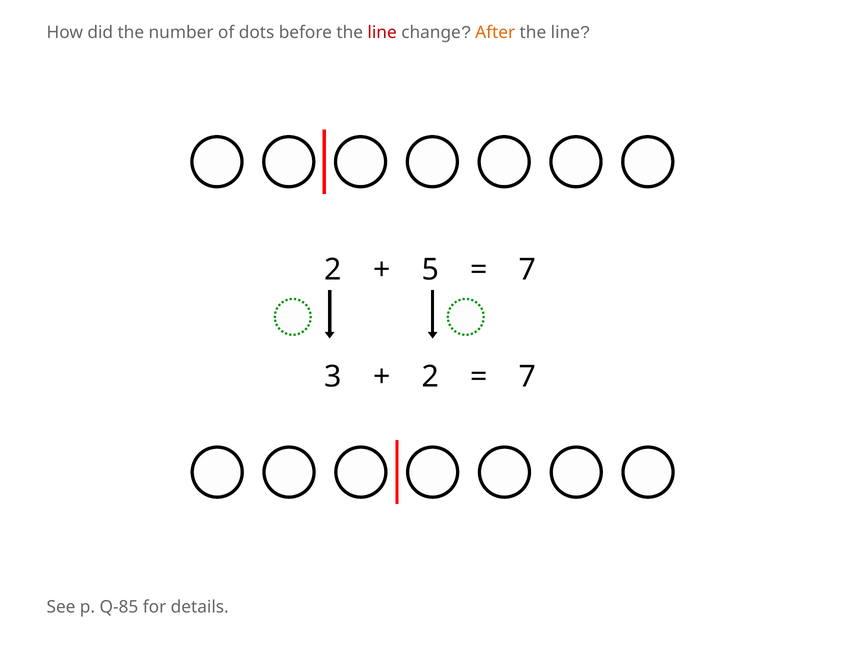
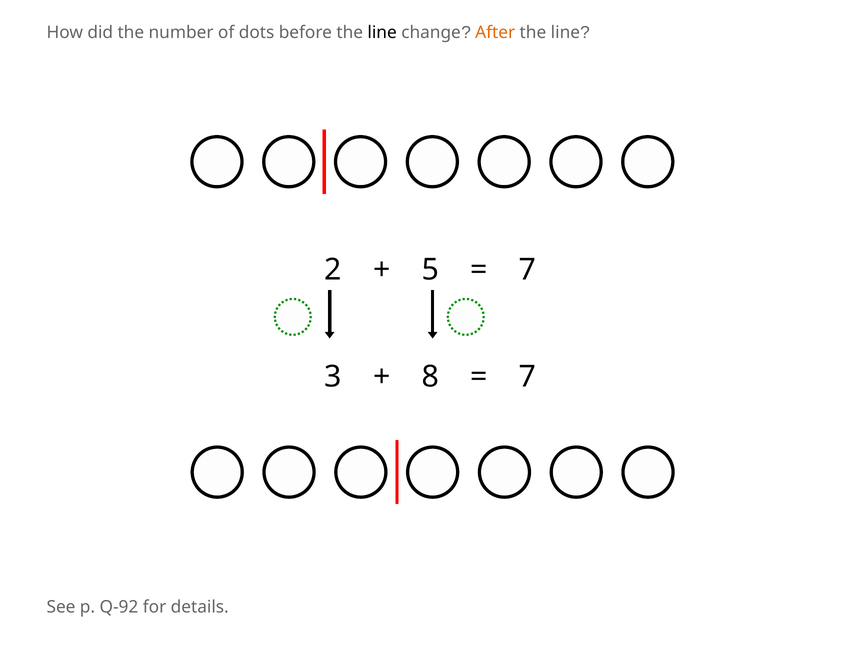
line colour: red -> black (382, 33)
2: 2 -> 8 (430, 377)
Q-85: Q-85 -> Q-92 (119, 607)
